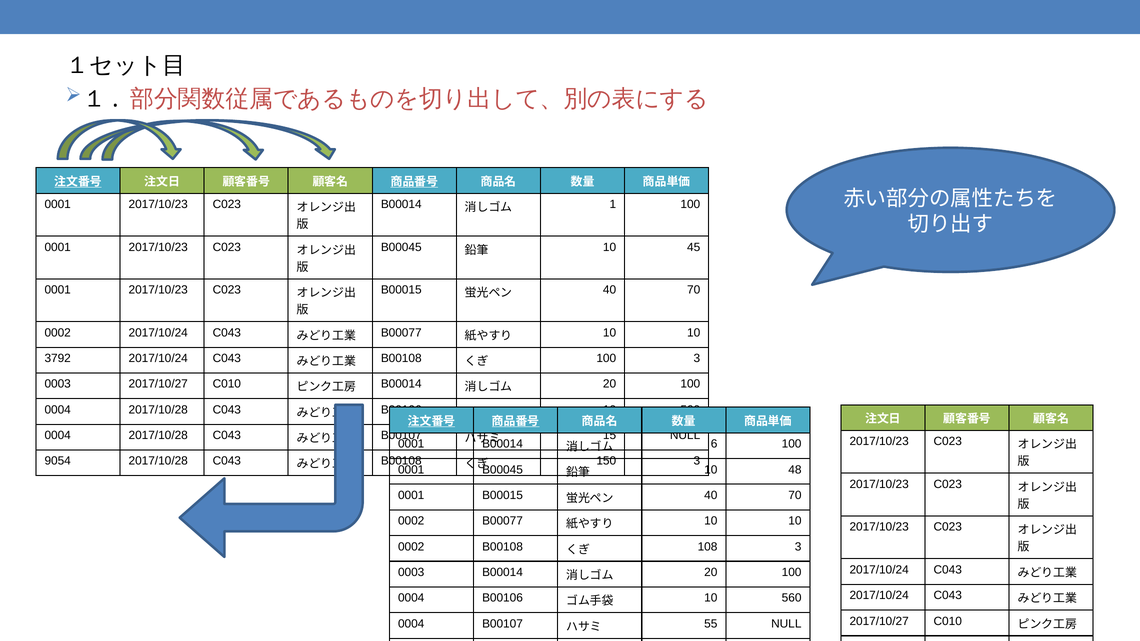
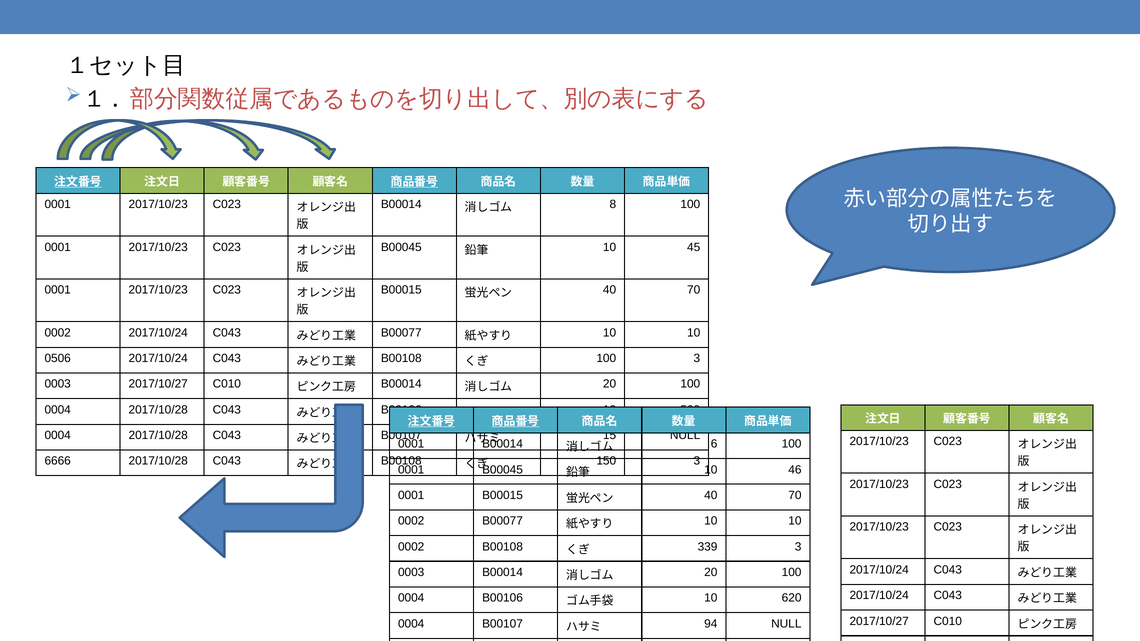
1: 1 -> 8 (613, 204)
3792: 3792 -> 0506 (58, 358)
9054: 9054 -> 6666 (58, 461)
48: 48 -> 46 (795, 470)
108: 108 -> 339 (708, 547)
560: 560 -> 620 (792, 598)
55: 55 -> 94 (711, 624)
